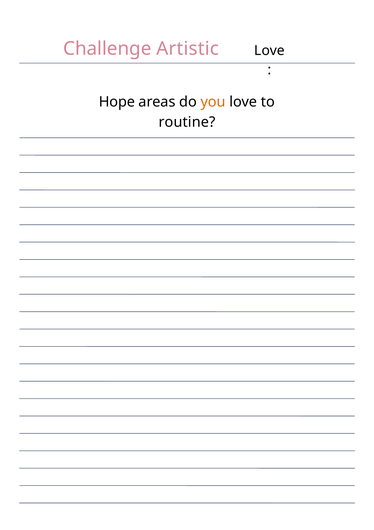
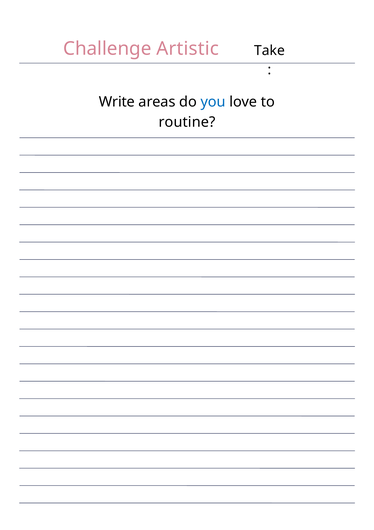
Love: Love -> Take (270, 50)
Hope: Hope -> Write (117, 102)
you colour: orange -> blue (213, 102)
